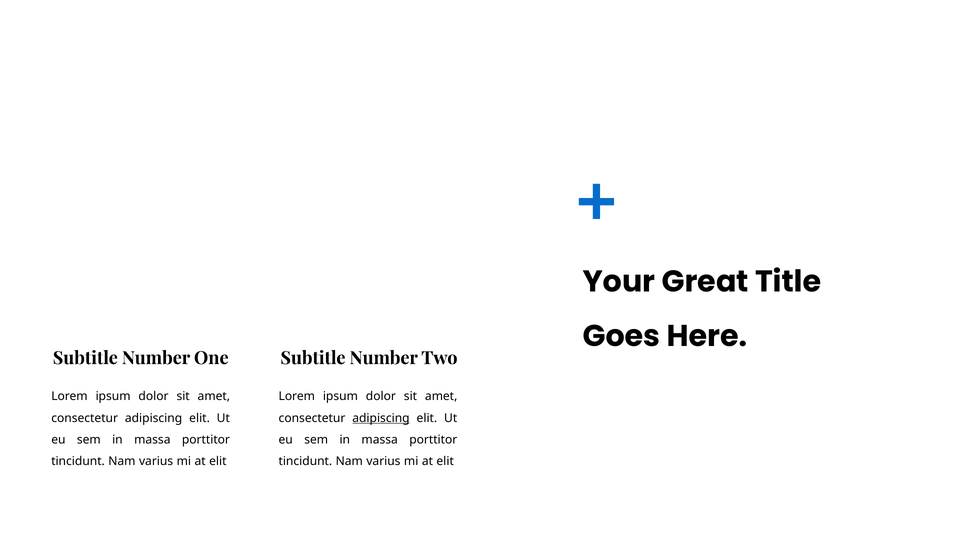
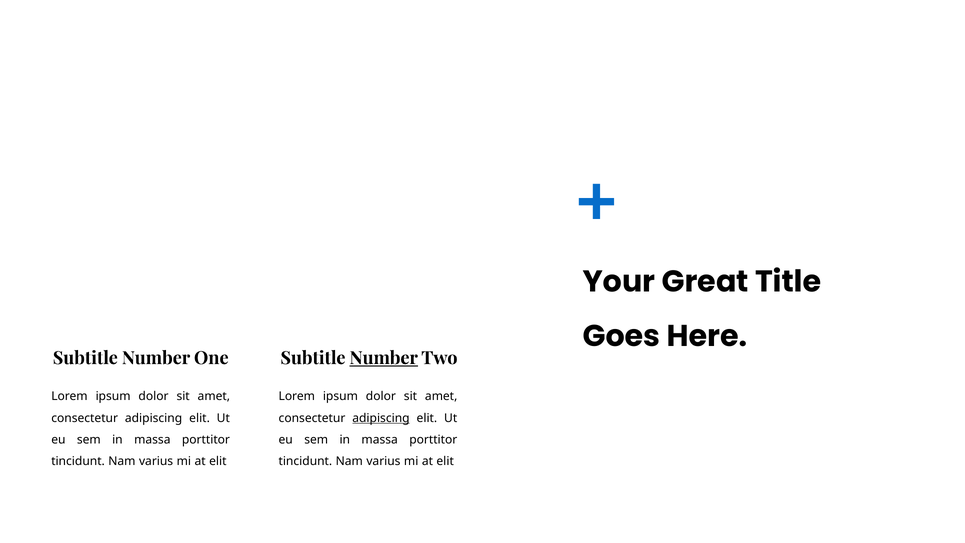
Number underline: none -> present (384, 358)
